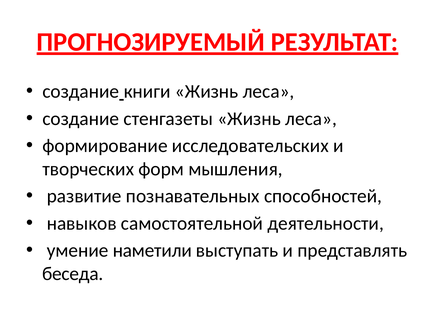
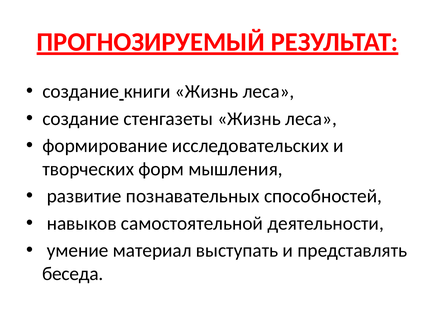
наметили: наметили -> материал (152, 250)
